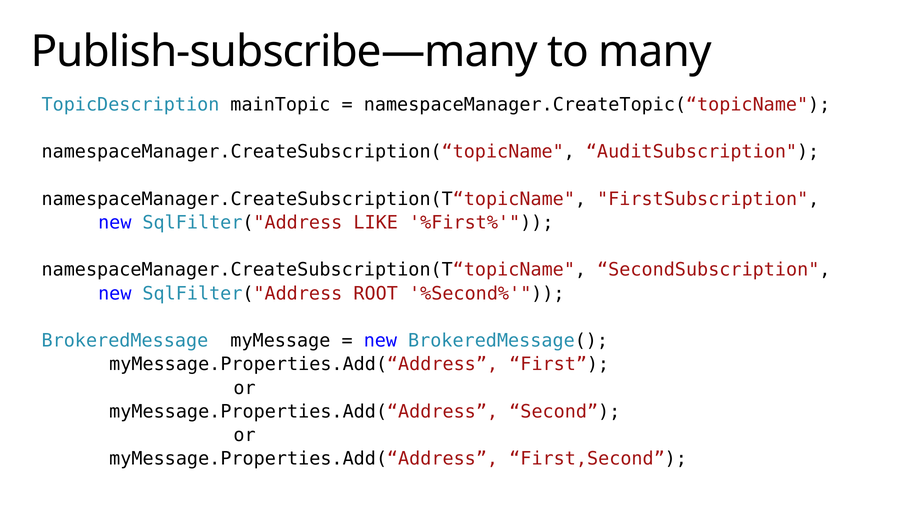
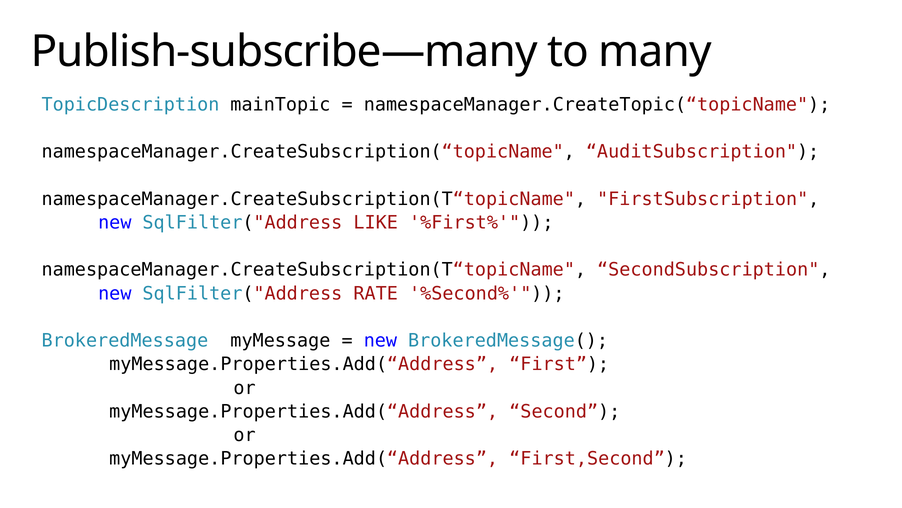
ROOT: ROOT -> RATE (376, 293)
